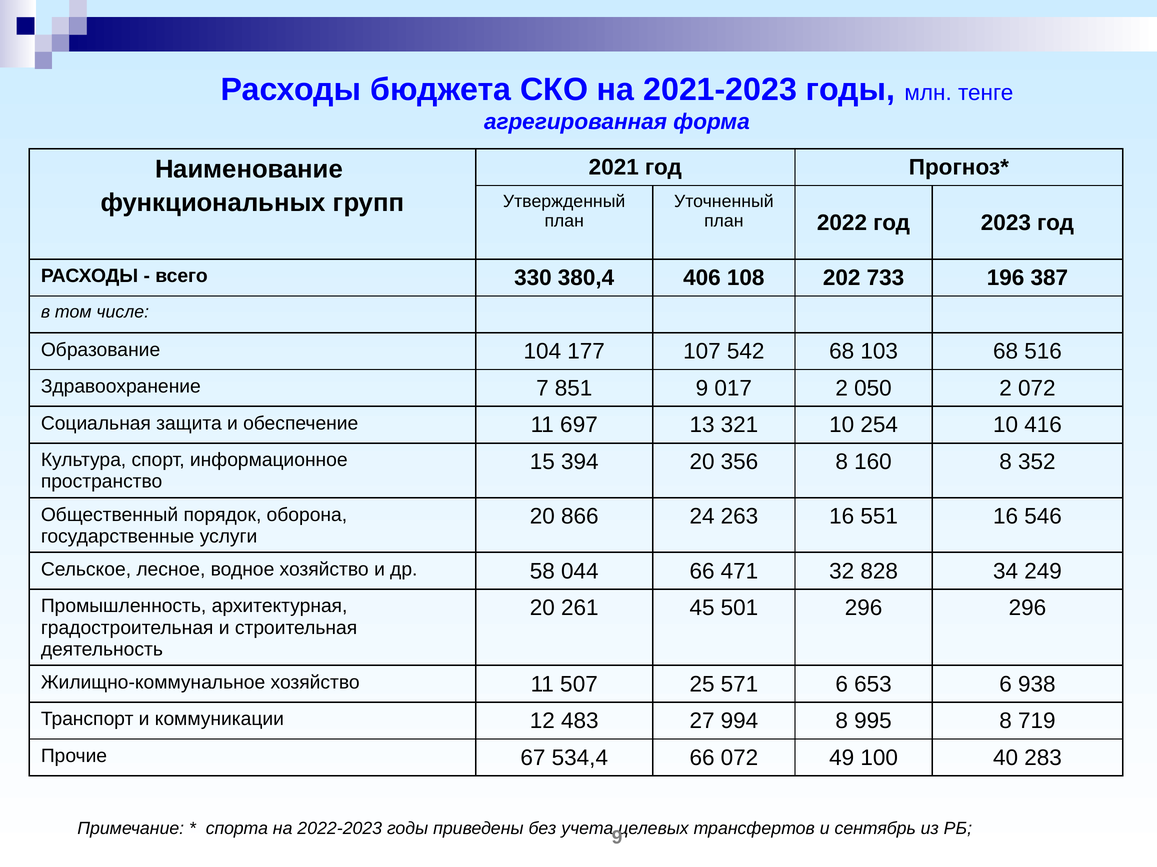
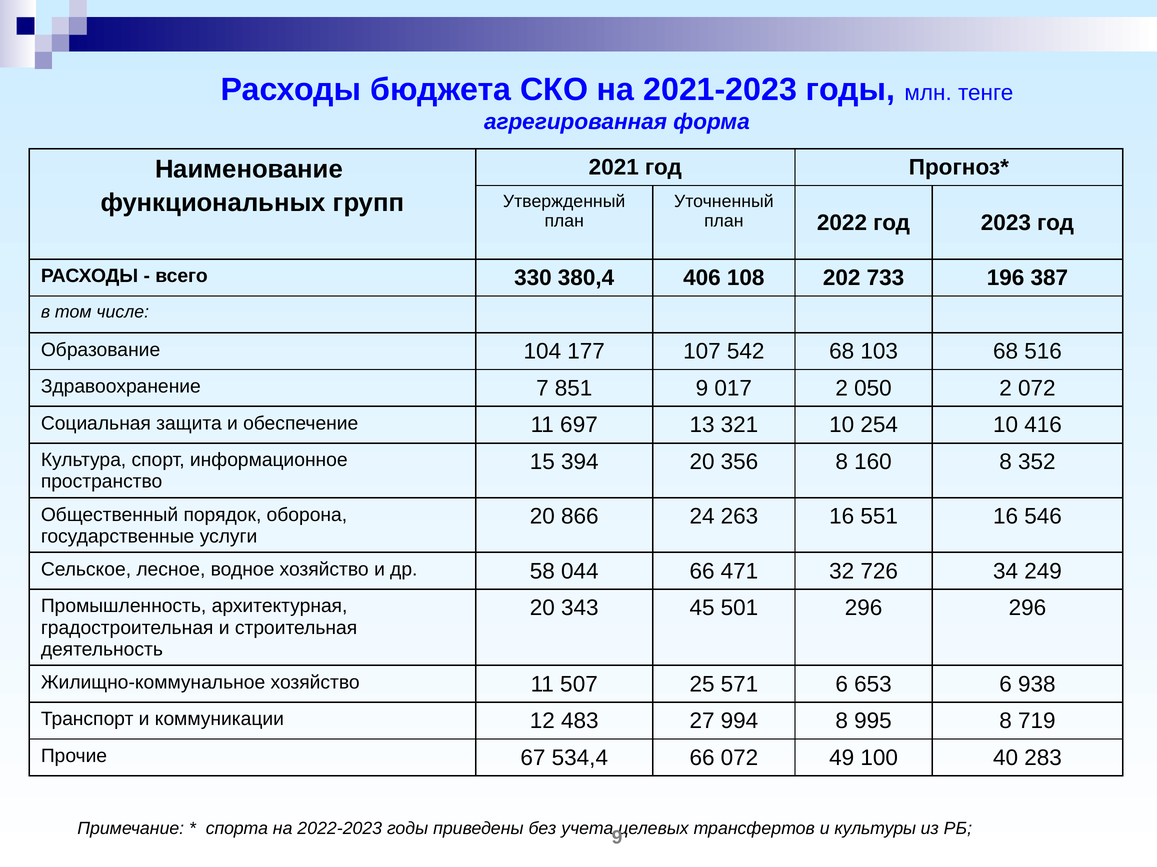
828: 828 -> 726 (879, 572)
261: 261 -> 343 (580, 608)
сентябрь: сентябрь -> культуры (875, 829)
